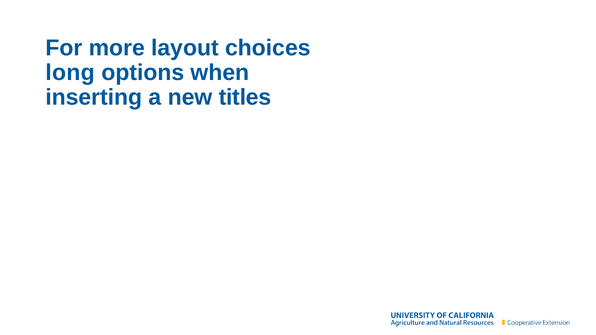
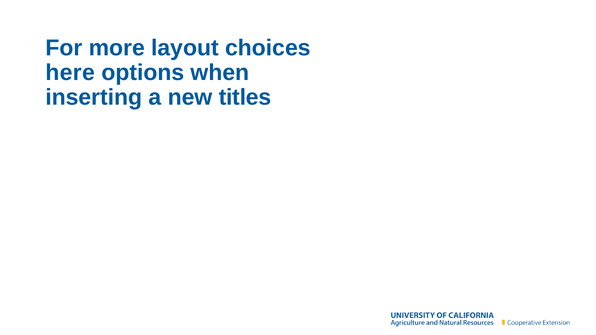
long: long -> here (70, 73)
